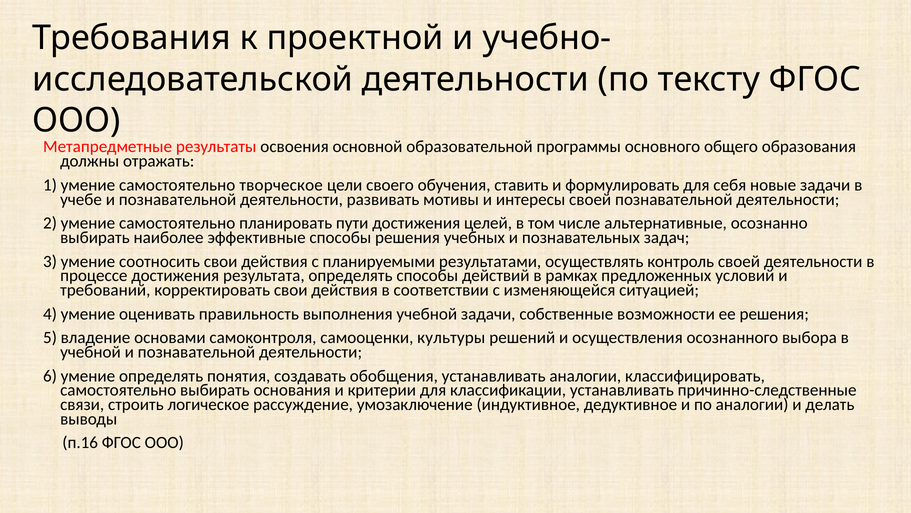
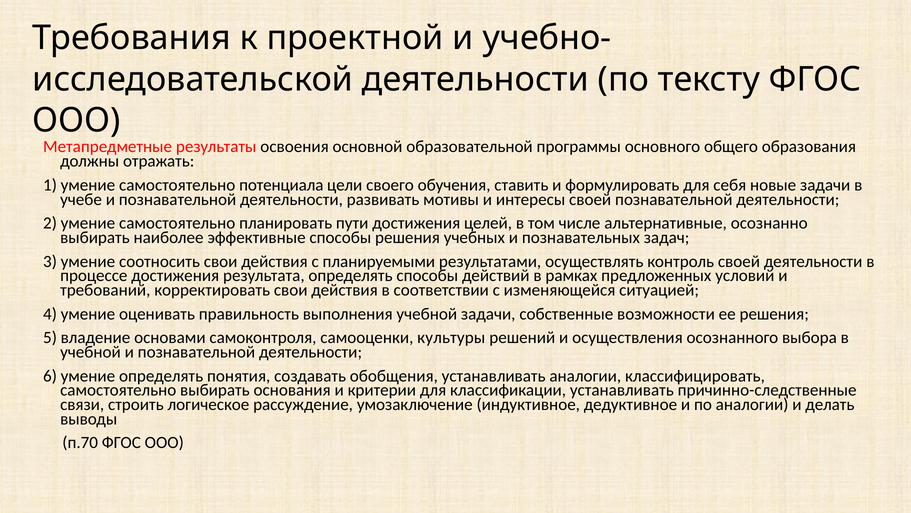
творческое: творческое -> потенциала (281, 185)
п.16: п.16 -> п.70 (80, 442)
